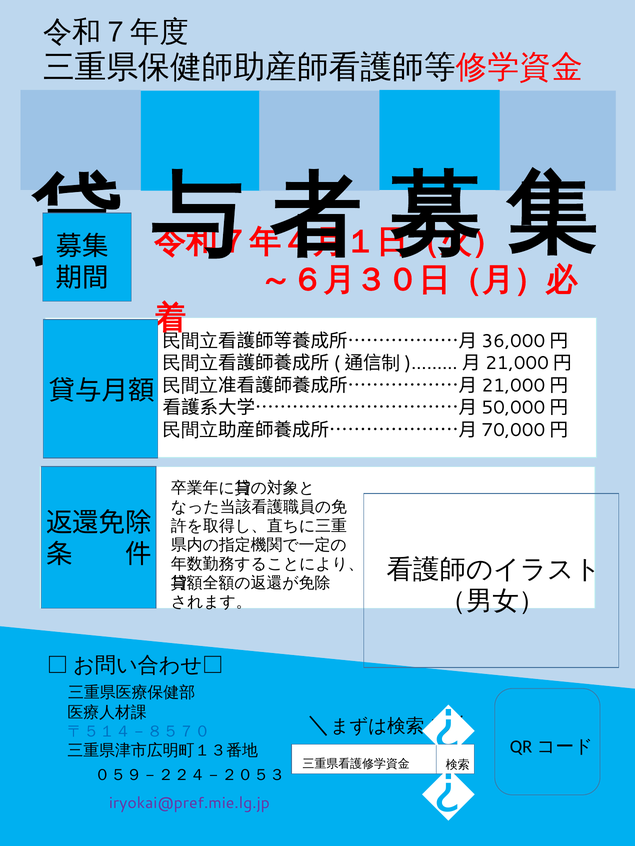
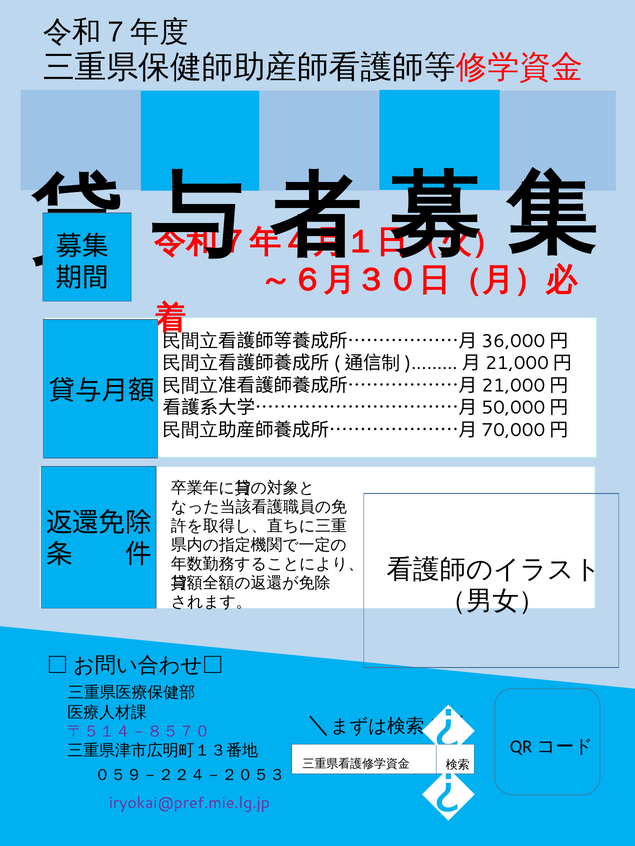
〒５１４－８５７０ colour: blue -> purple (139, 732)
